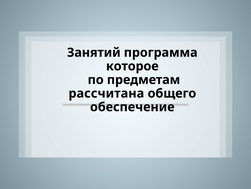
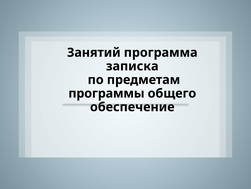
которое: которое -> записка (132, 66)
рассчитана: рассчитана -> программы (106, 93)
